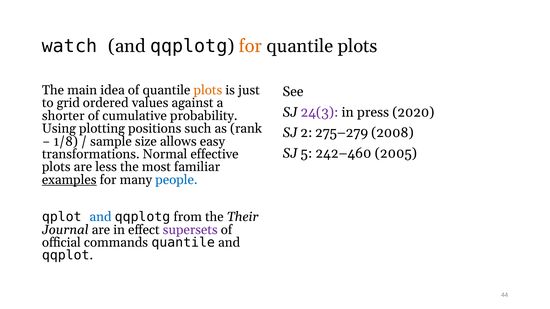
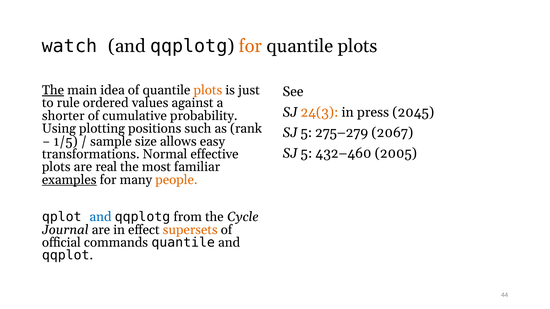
The underline: none -> present (53, 90)
grid: grid -> rule (68, 103)
24(3 colour: purple -> orange (319, 112)
2020: 2020 -> 2045 (413, 112)
2: 2 -> 5 (306, 133)
2008: 2008 -> 2067 (392, 133)
1/8: 1/8 -> 1/5 (66, 142)
242–460: 242–460 -> 432–460 (343, 153)
less: less -> real (106, 167)
people colour: blue -> orange (176, 180)
Their: Their -> Cycle (243, 217)
supersets colour: purple -> orange (190, 230)
